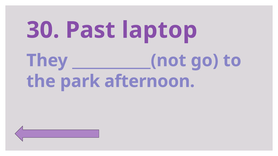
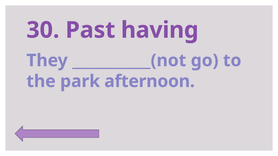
laptop: laptop -> having (160, 30)
